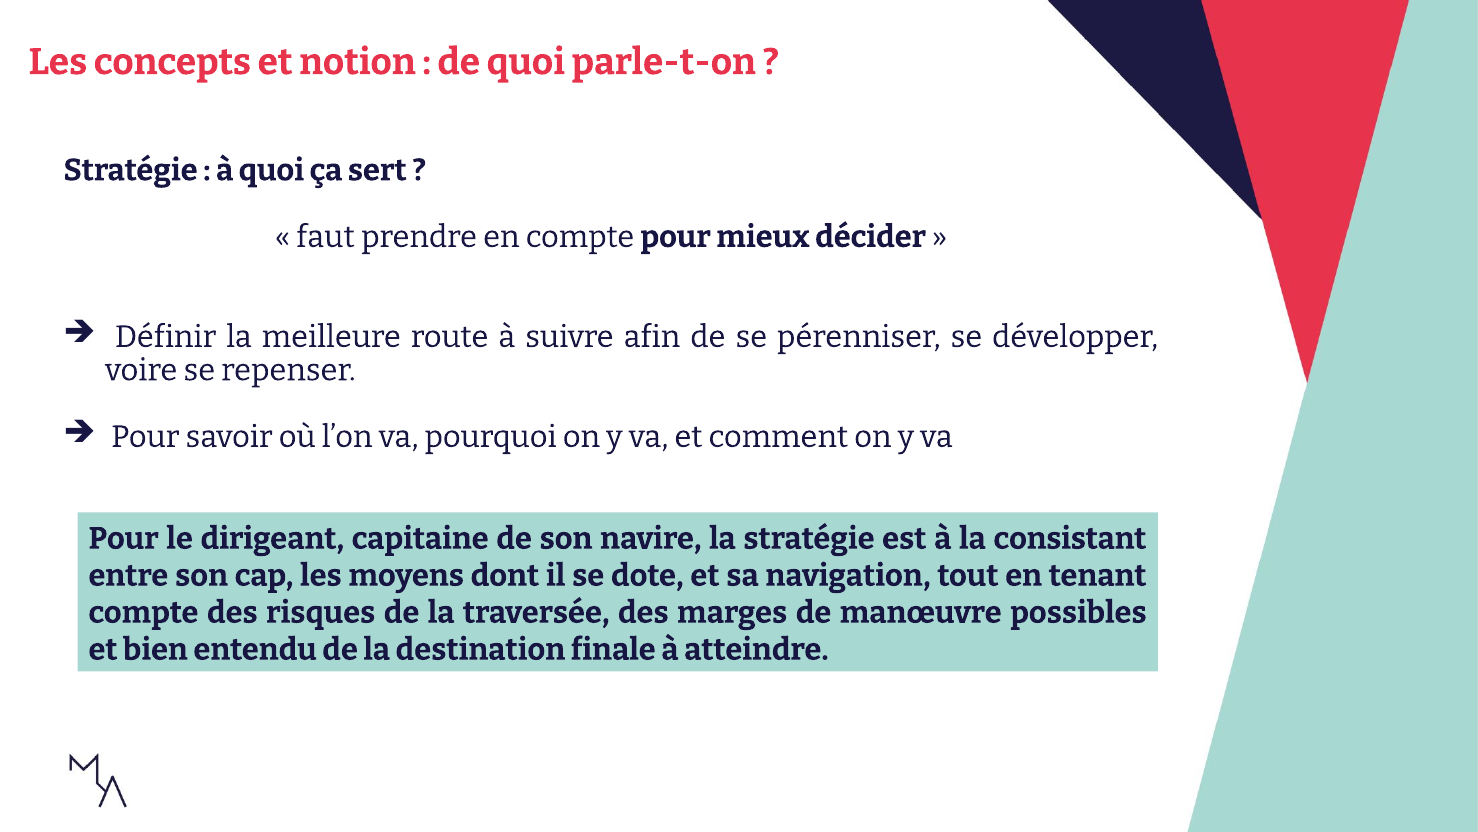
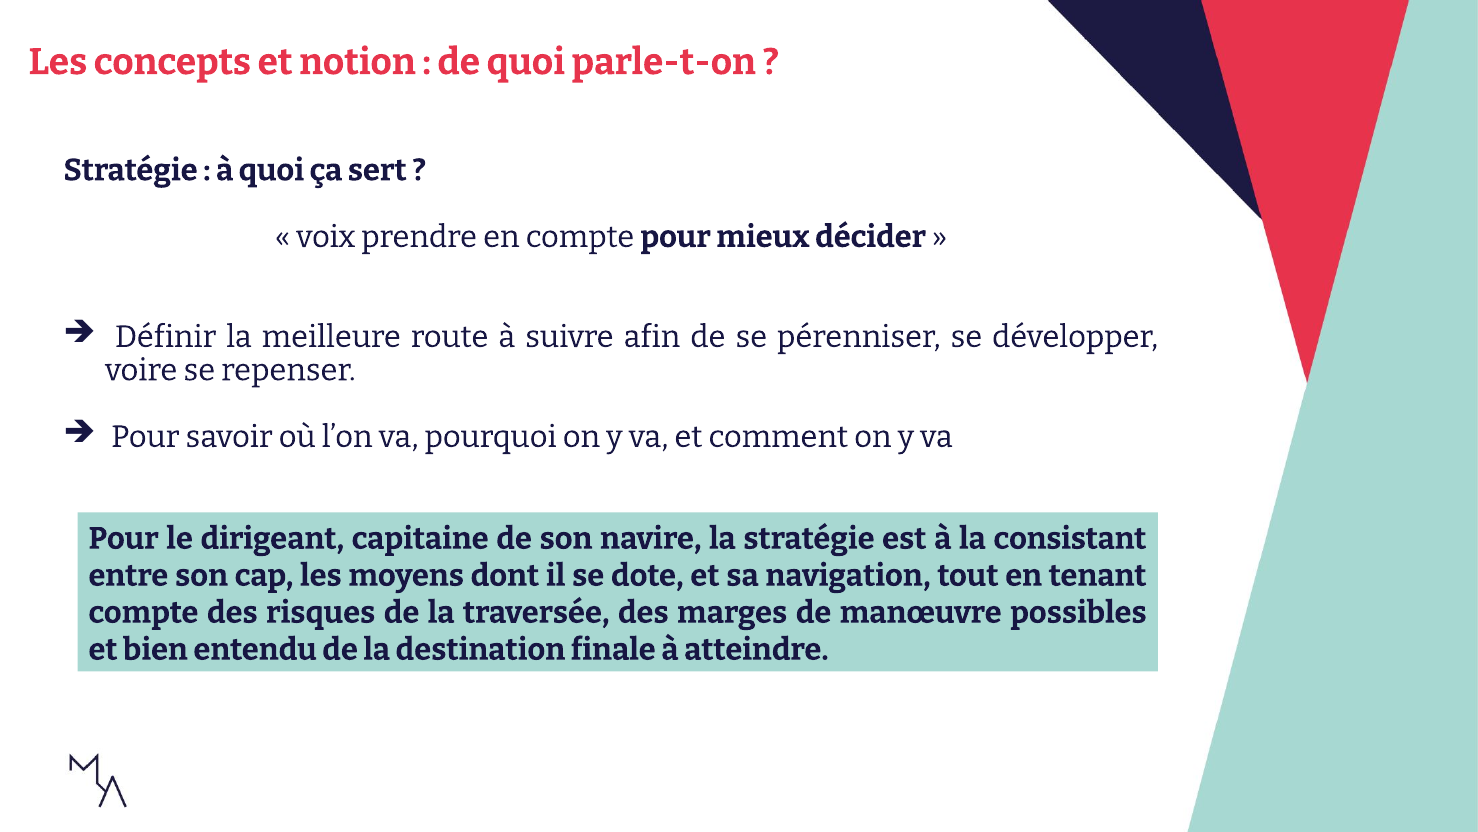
faut: faut -> voix (326, 237)
